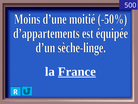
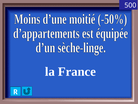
France underline: present -> none (77, 71)
